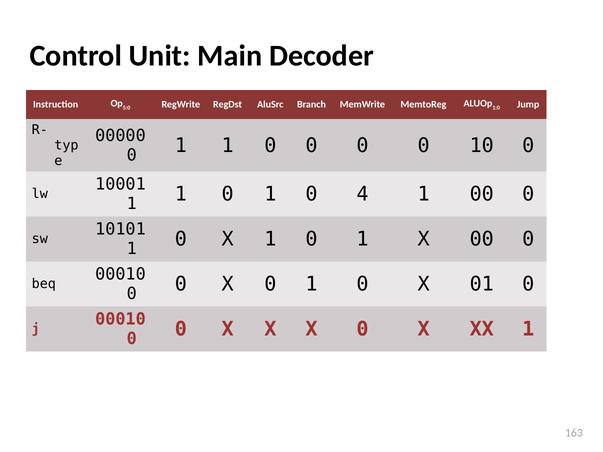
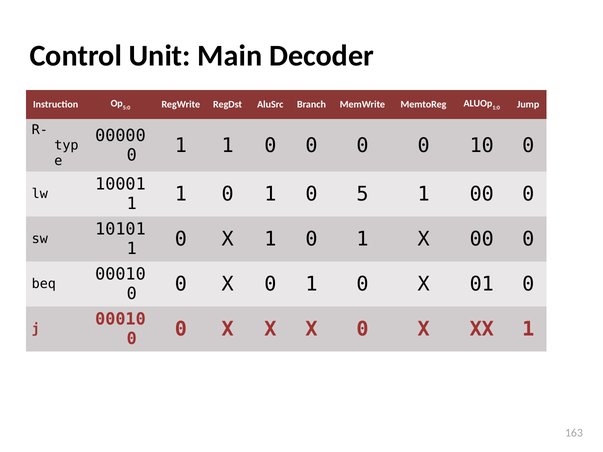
4: 4 -> 5 (362, 194)
